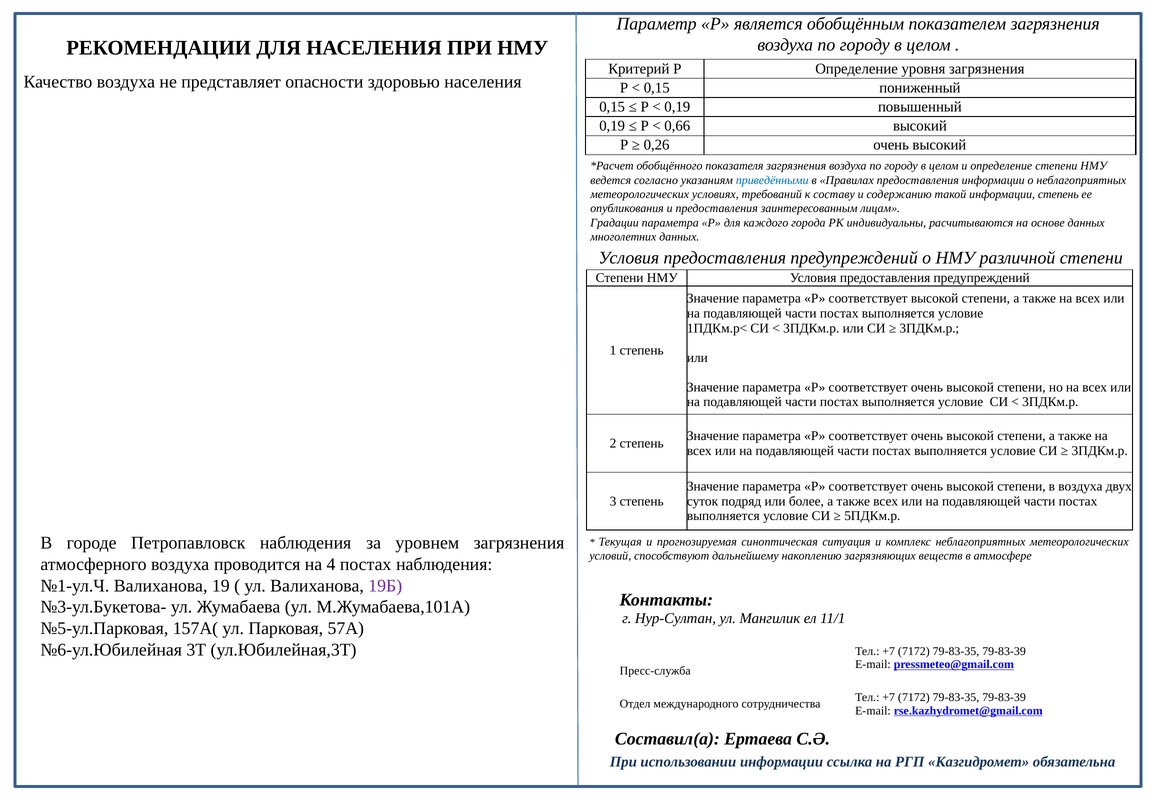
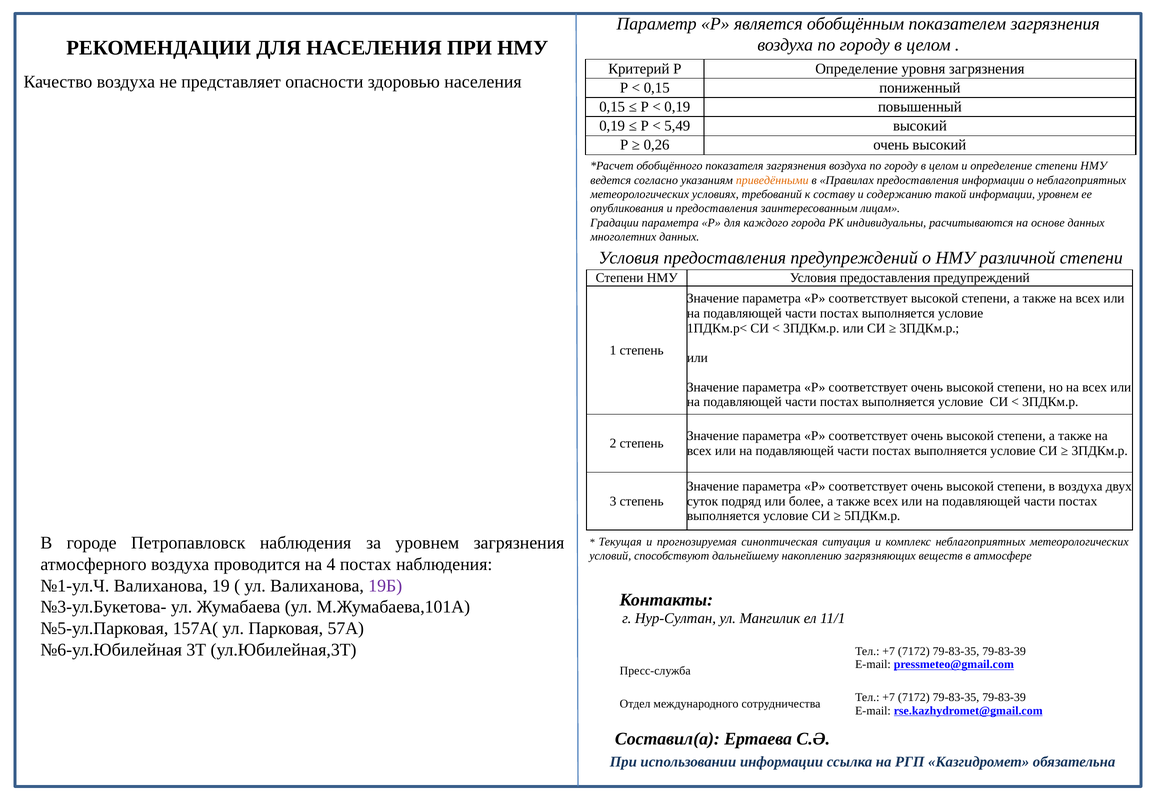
0,66: 0,66 -> 5,49 (677, 126)
приведёнными colour: blue -> orange (772, 180)
информации степень: степень -> уровнем (1058, 194)
